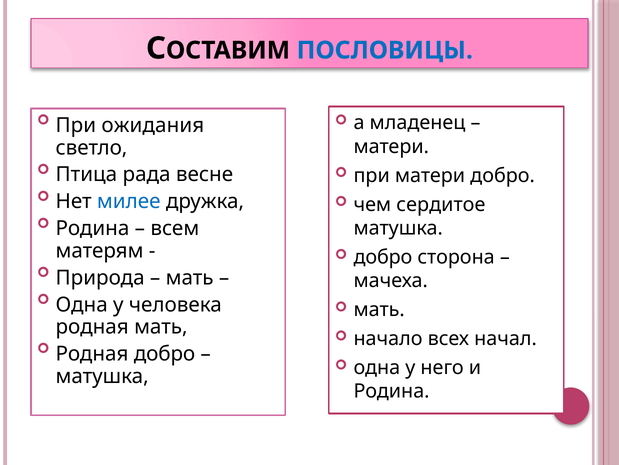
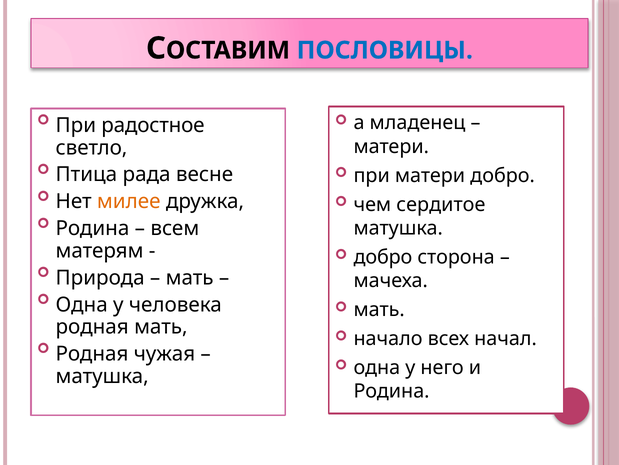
ожидания: ожидания -> радостное (153, 125)
милее colour: blue -> orange (129, 201)
Родная добро: добро -> чужая (164, 353)
